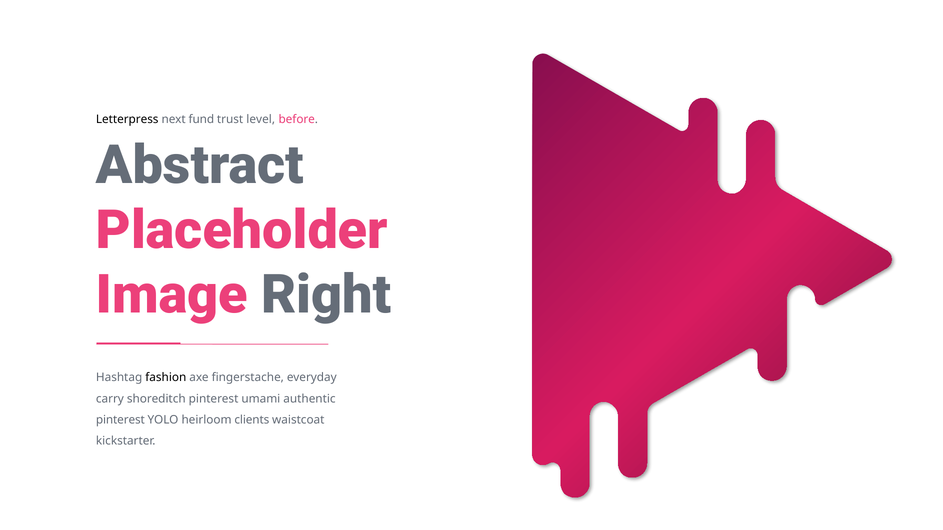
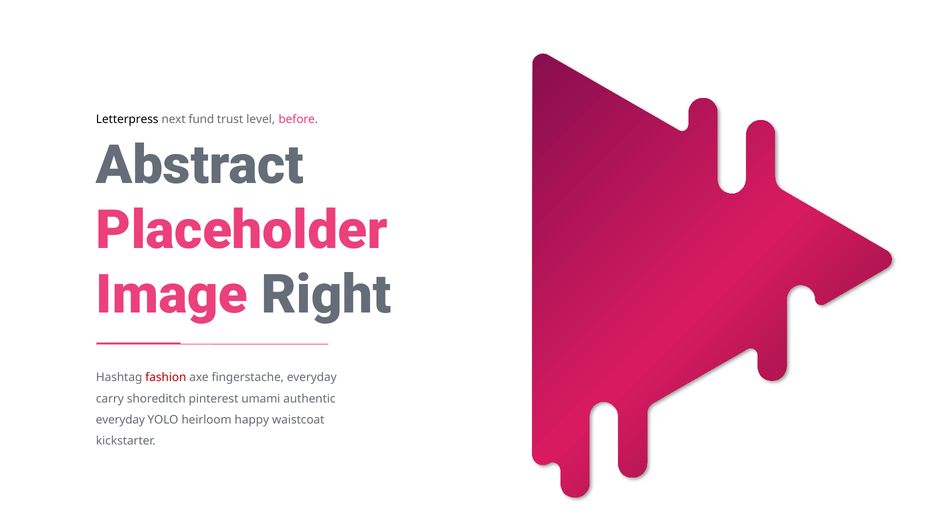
fashion colour: black -> red (166, 378)
pinterest: pinterest -> everyday (120, 420)
clients: clients -> happy (252, 420)
